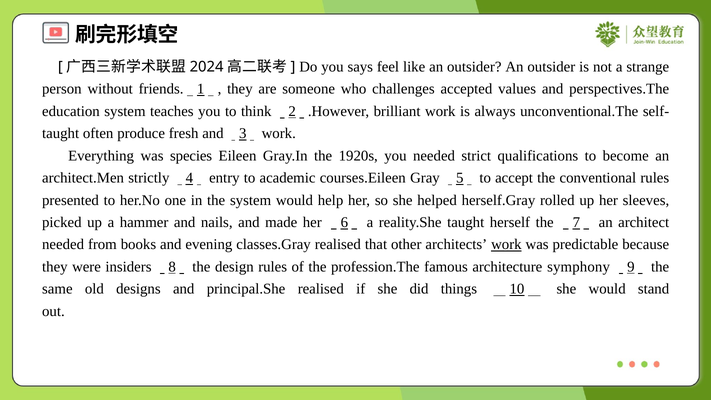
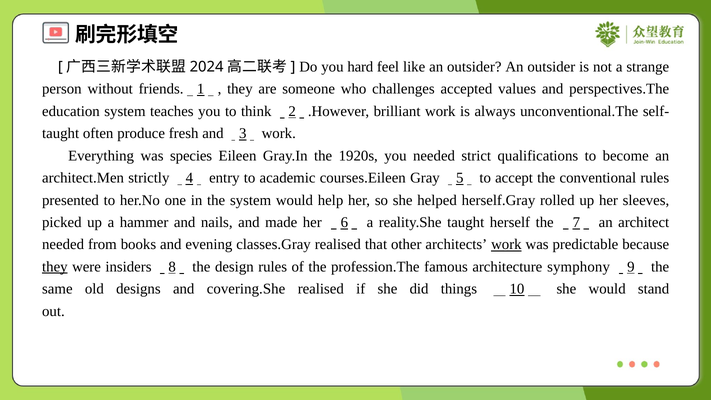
says: says -> hard (360, 67)
they underline: none -> present (55, 267)
principal.She: principal.She -> covering.She (246, 289)
